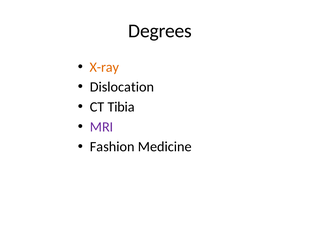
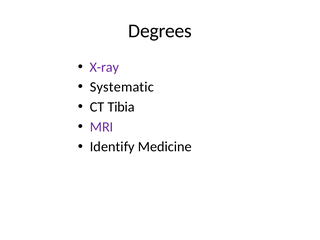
X-ray colour: orange -> purple (104, 67)
Dislocation: Dislocation -> Systematic (122, 87)
Fashion: Fashion -> Identify (112, 147)
